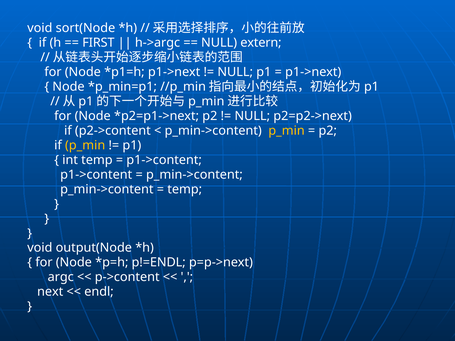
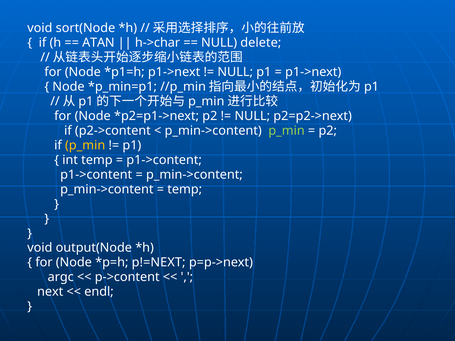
FIRST: FIRST -> ATAN (98, 43)
h->argc: h->argc -> h->char (158, 43)
extern: extern -> delete (261, 43)
p_min colour: yellow -> light green (287, 131)
p!=ENDL: p!=ENDL -> p!=NEXT (159, 263)
